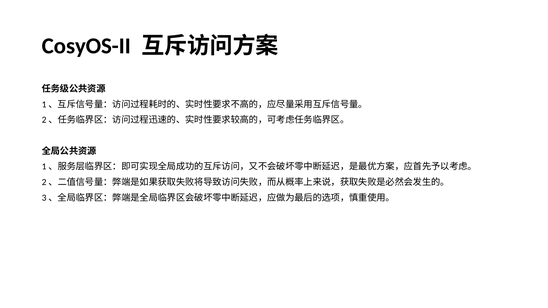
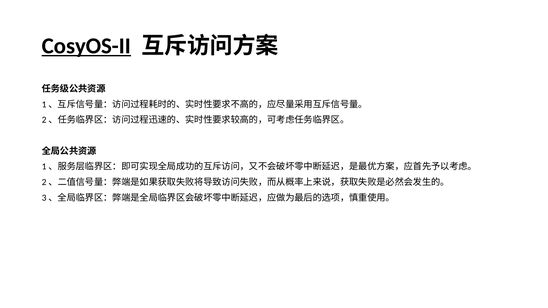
CosyOS-II underline: none -> present (86, 46)
